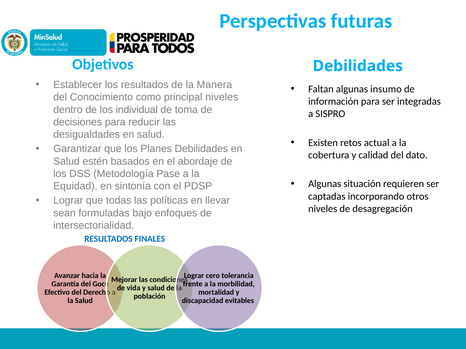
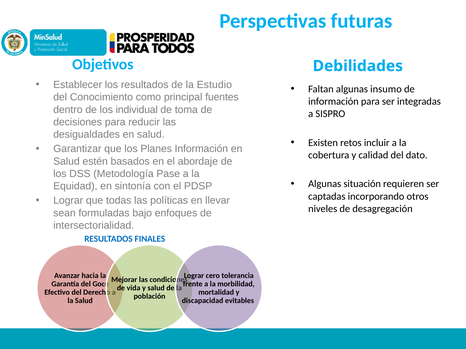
Manera: Manera -> Estudio (214, 85)
principal niveles: niveles -> fuentes (222, 97)
actual: actual -> incluir (377, 143)
Planes Debilidades: Debilidades -> Información (201, 149)
